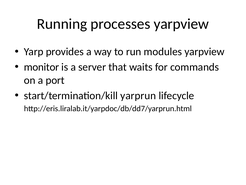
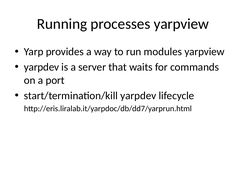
monitor: monitor -> yarpdev (41, 67)
start/termination/kill yarprun: yarprun -> yarpdev (138, 95)
